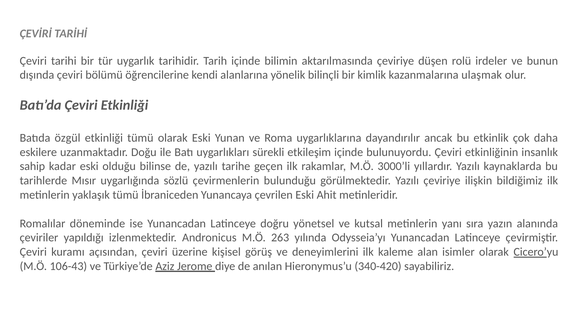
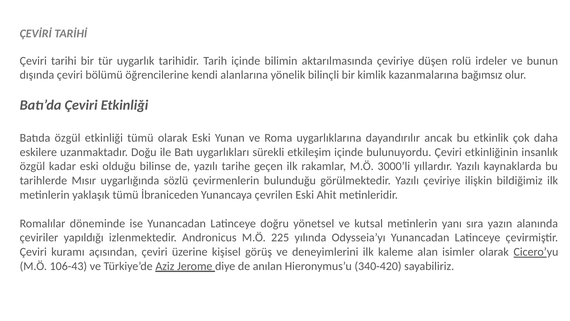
ulaşmak: ulaşmak -> bağımsız (482, 75)
sahip: sahip -> özgül (32, 166)
263: 263 -> 225 (280, 237)
